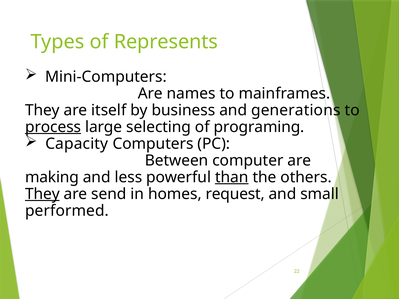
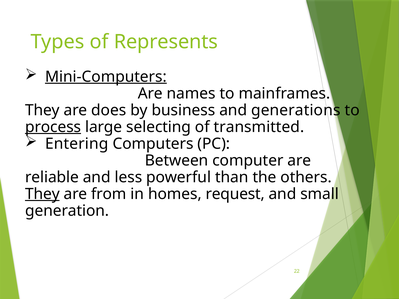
Mini-Computers underline: none -> present (106, 77)
itself: itself -> does (109, 110)
programing: programing -> transmitted (259, 127)
Capacity: Capacity -> Entering (77, 144)
making: making -> reliable (52, 177)
than underline: present -> none (232, 177)
send: send -> from (109, 194)
performed: performed -> generation (67, 211)
